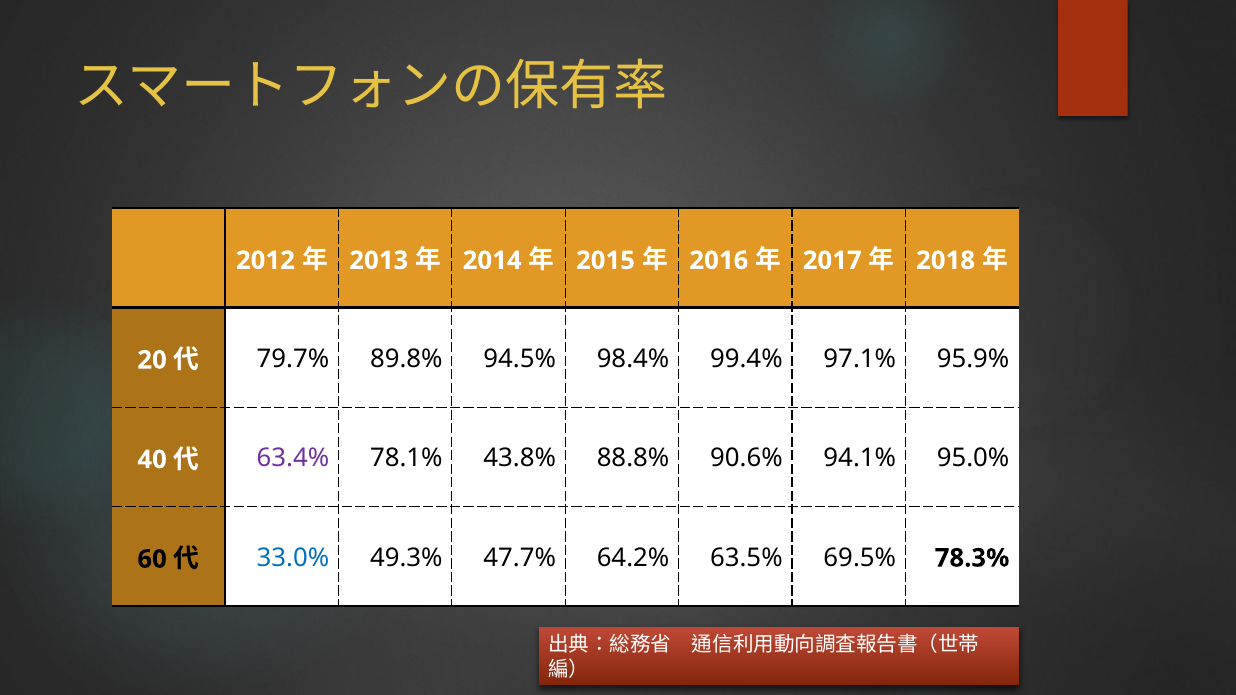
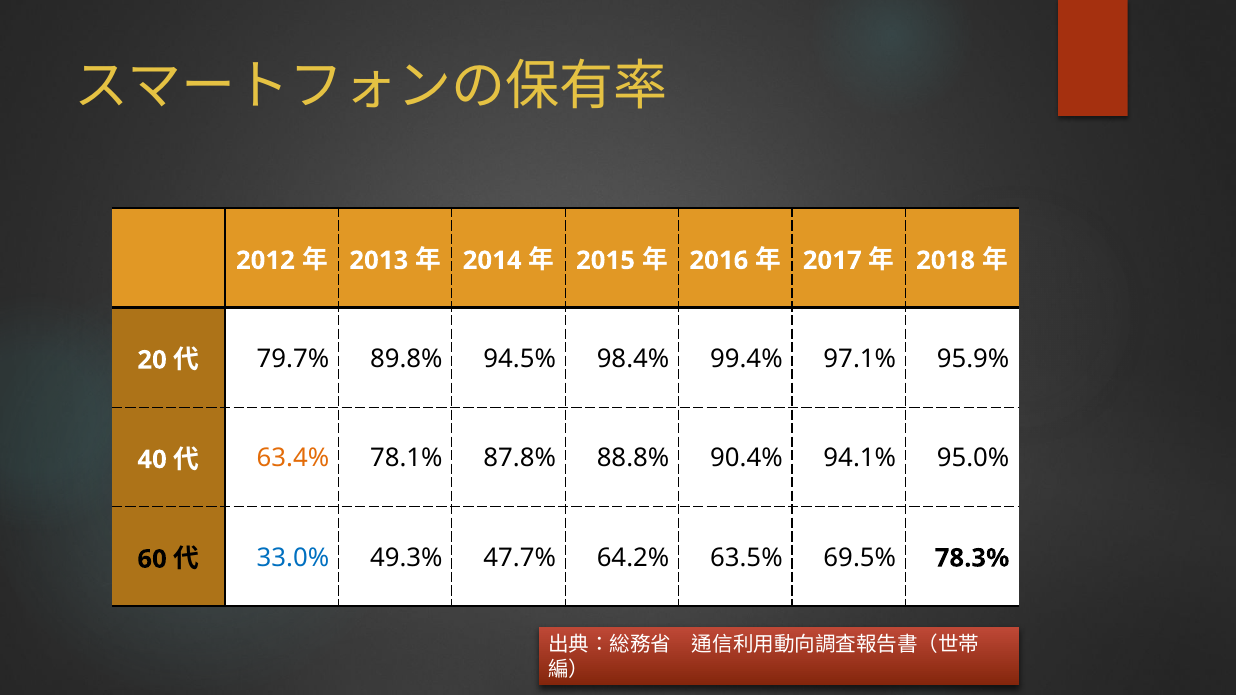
63.4% colour: purple -> orange (293, 459)
43.8%: 43.8% -> 87.8% (520, 459)
90.6%: 90.6% -> 90.4% (746, 459)
